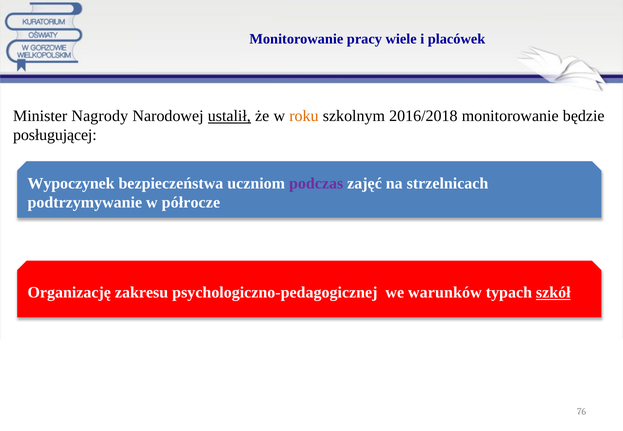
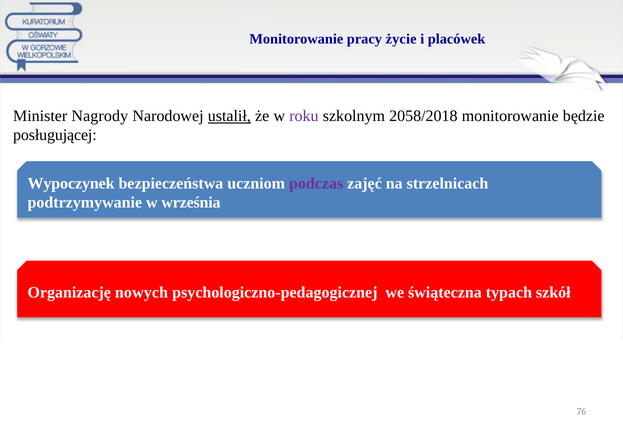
wiele: wiele -> życie (401, 39)
roku colour: orange -> purple (304, 116)
2016/2018: 2016/2018 -> 2058/2018 (423, 116)
półrocze: półrocze -> września (191, 203)
zakresu: zakresu -> nowych (142, 293)
warunków: warunków -> świąteczna (445, 293)
szkół underline: present -> none (553, 293)
